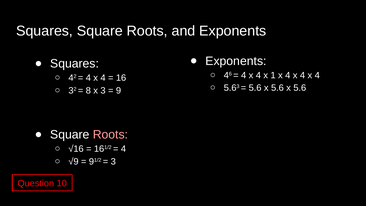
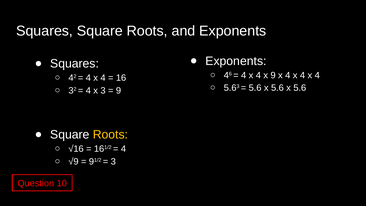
x 1: 1 -> 9 (273, 75)
8: 8 -> 4 (88, 90)
Roots colour: pink -> yellow (110, 135)
